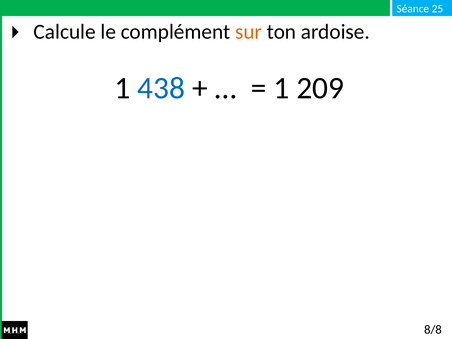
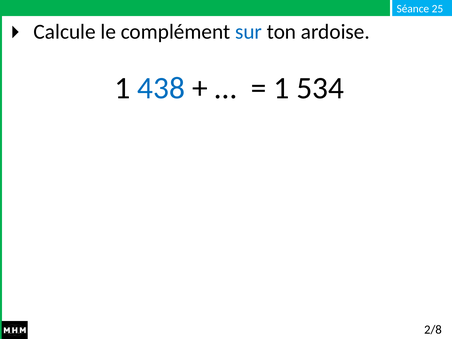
sur colour: orange -> blue (248, 32)
209: 209 -> 534 (320, 88)
8/8: 8/8 -> 2/8 (433, 330)
